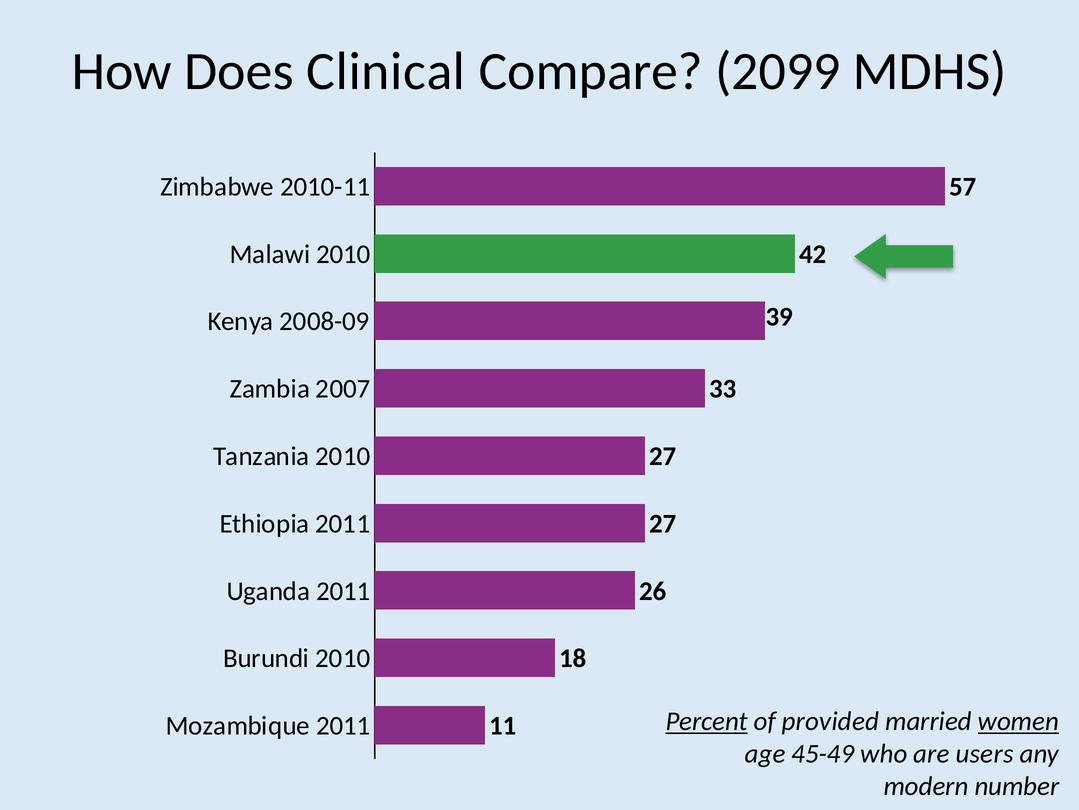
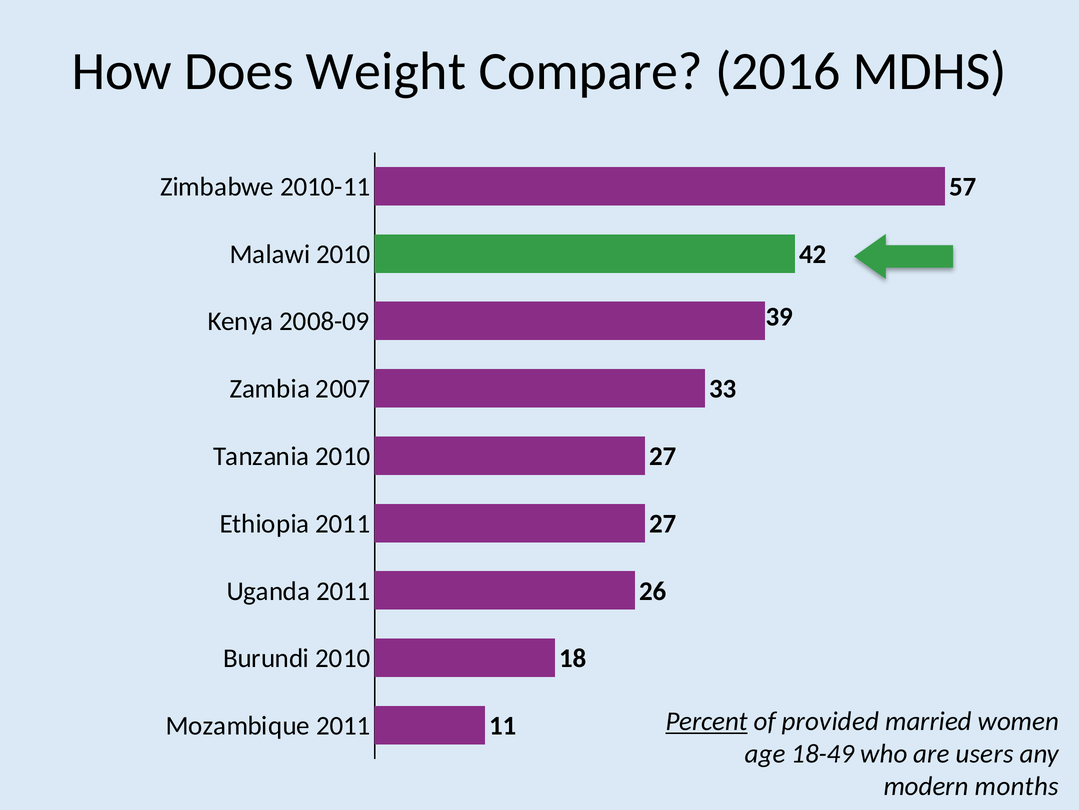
Clinical: Clinical -> Weight (386, 71)
2099: 2099 -> 2016 (778, 71)
women underline: present -> none (1018, 721)
45-49: 45-49 -> 18-49 (823, 753)
number: number -> months (1017, 786)
